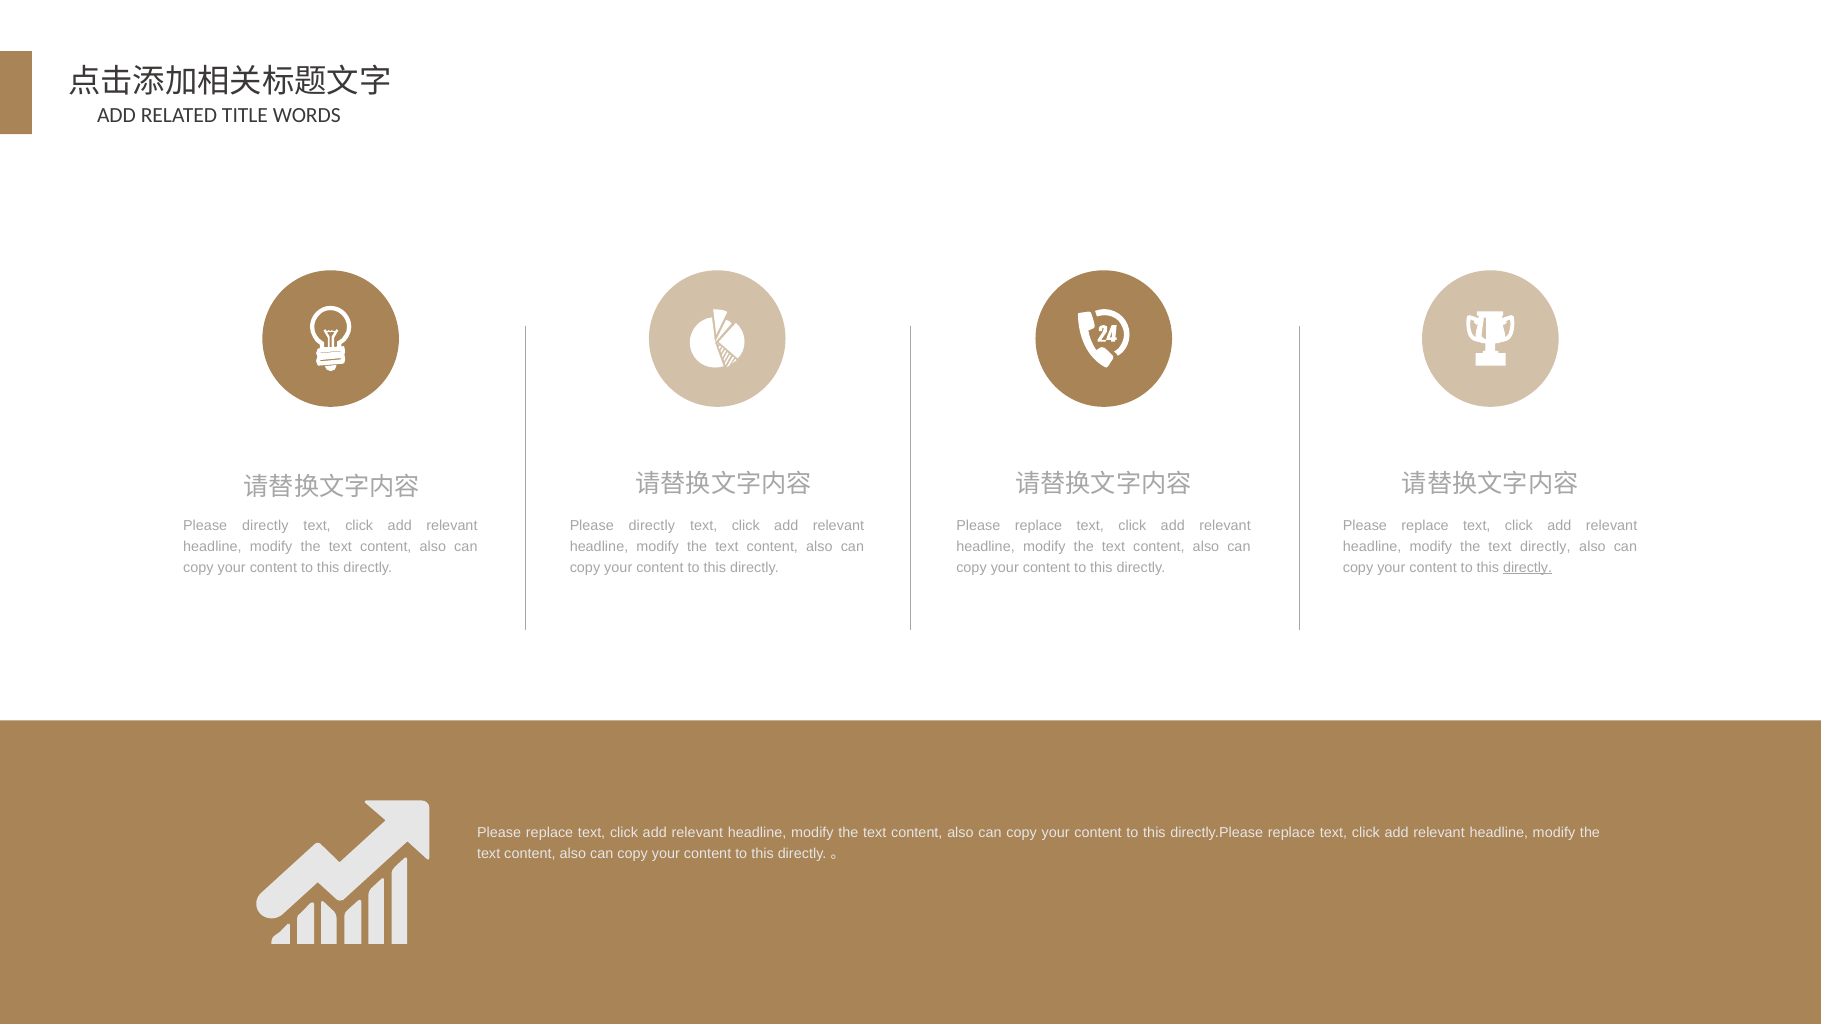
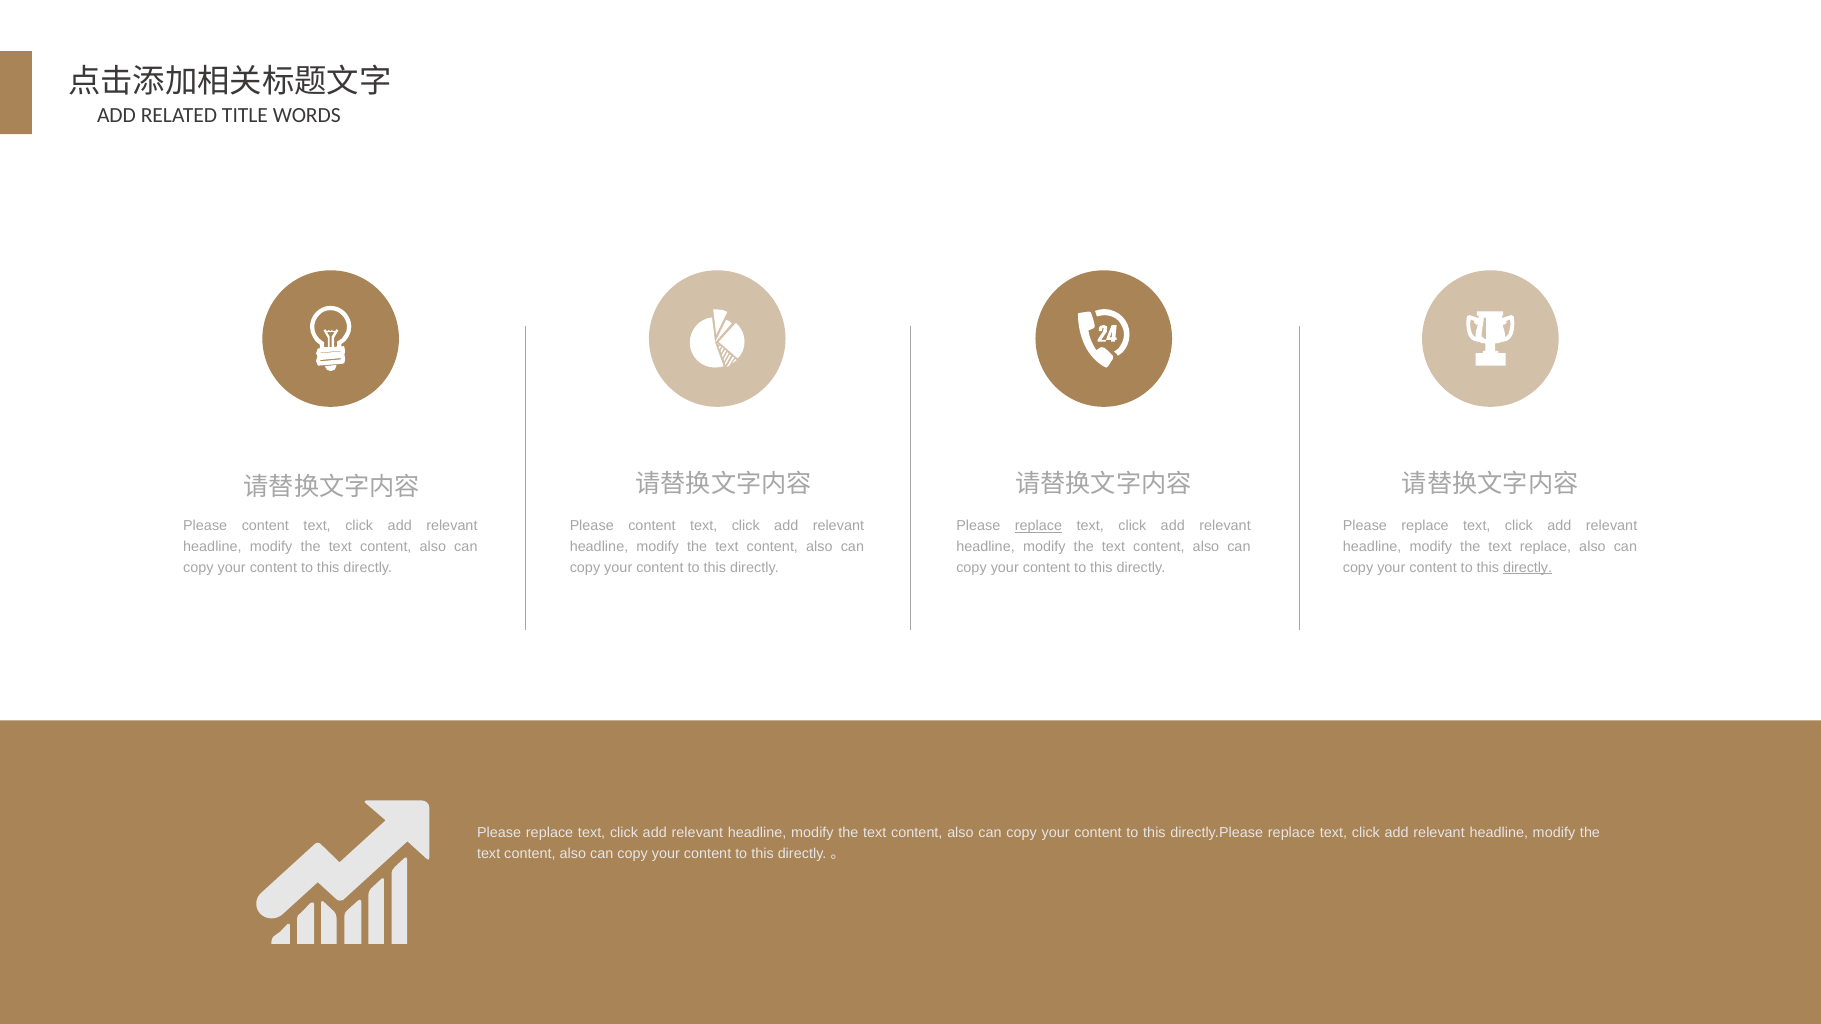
directly: directly -> content (265, 526)
directly: directly -> content (652, 526)
replace underline: none -> present (1038, 526)
text directly: directly -> replace (1545, 547)
